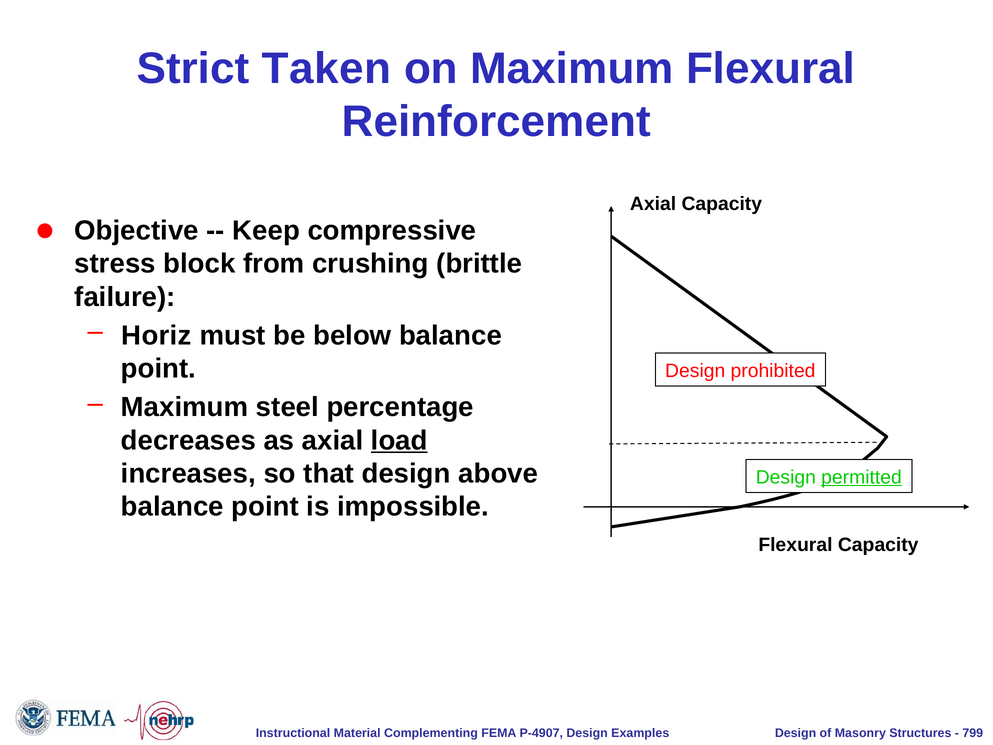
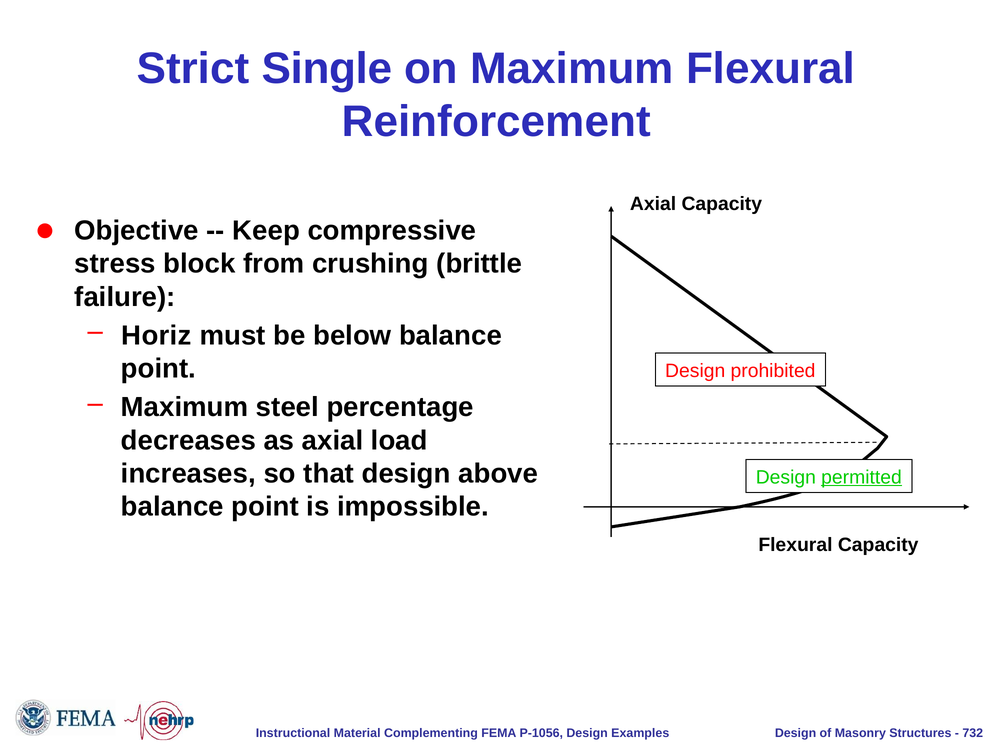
Taken: Taken -> Single (327, 68)
load underline: present -> none (399, 440)
P-4907: P-4907 -> P-1056 (541, 733)
799: 799 -> 732 (973, 733)
